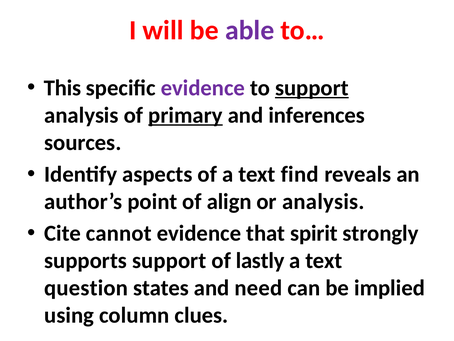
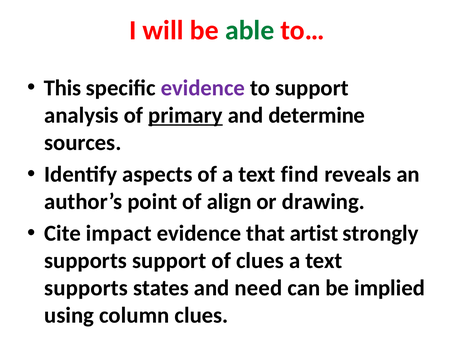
able colour: purple -> green (250, 30)
support underline: present -> none (312, 88)
inferences: inferences -> determine (317, 115)
or analysis: analysis -> drawing (323, 201)
cannot: cannot -> impact (119, 233)
spirit: spirit -> artist (314, 233)
of lastly: lastly -> clues (260, 260)
question: question -> supports (86, 288)
